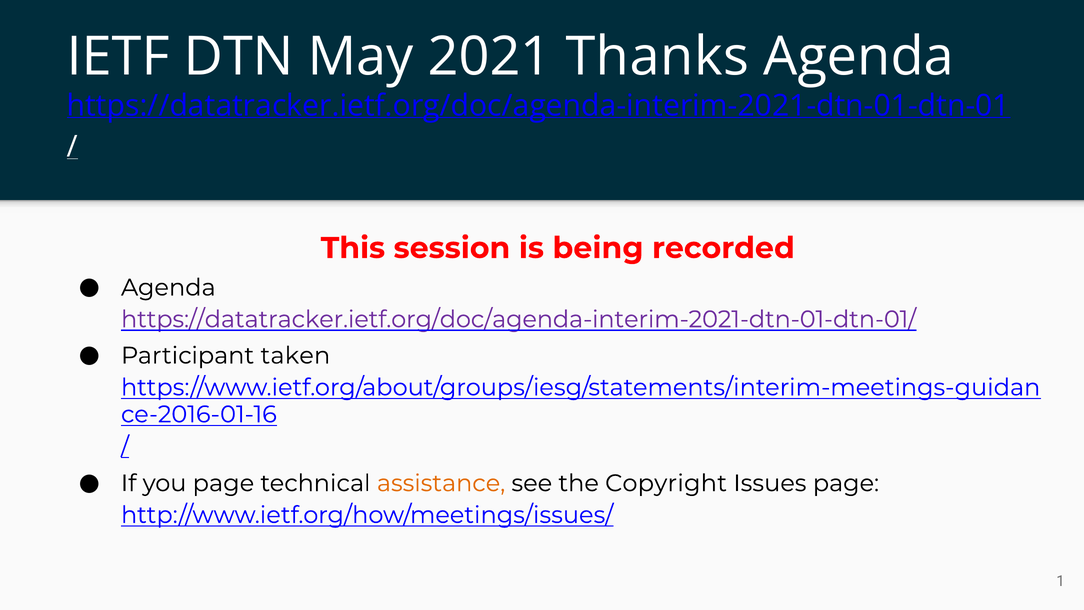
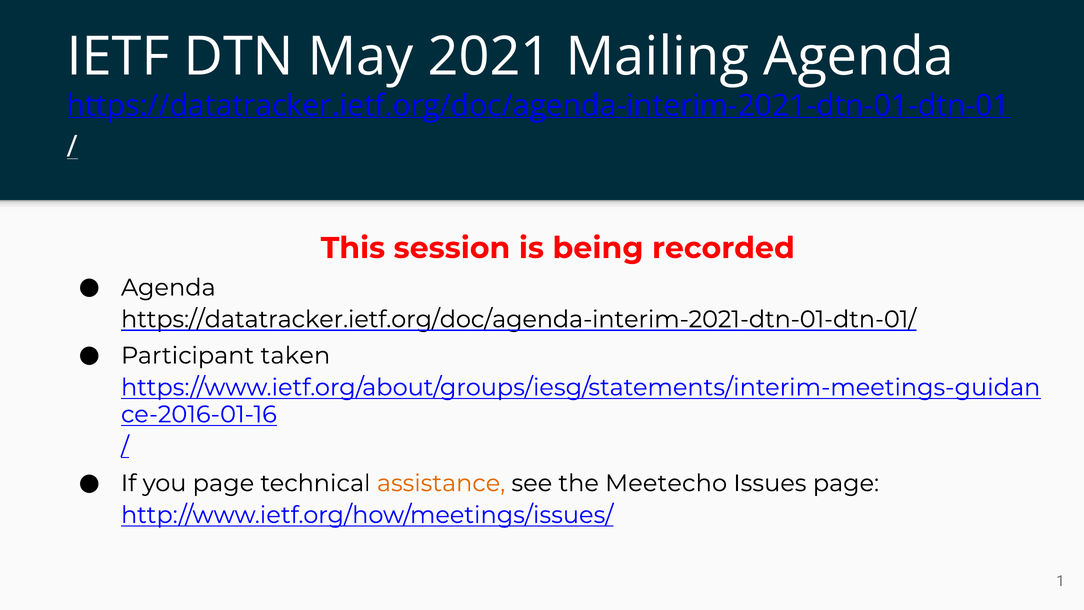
Thanks: Thanks -> Mailing (657, 57)
https://datatracker.ietf.org/doc/agenda-interim-2021-dtn-01-dtn-01/ colour: purple -> black (519, 319)
Copyright: Copyright -> Meetecho (666, 483)
